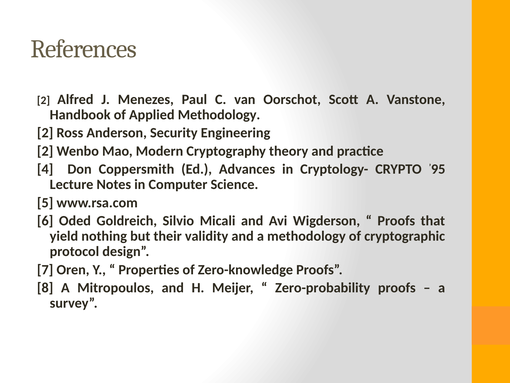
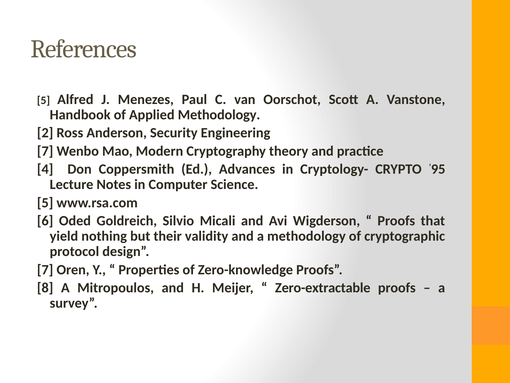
2: 2 -> 5 (44, 100)
2: 2 -> 7 (45, 151)
Zero-probability: Zero-probability -> Zero-extractable (323, 287)
